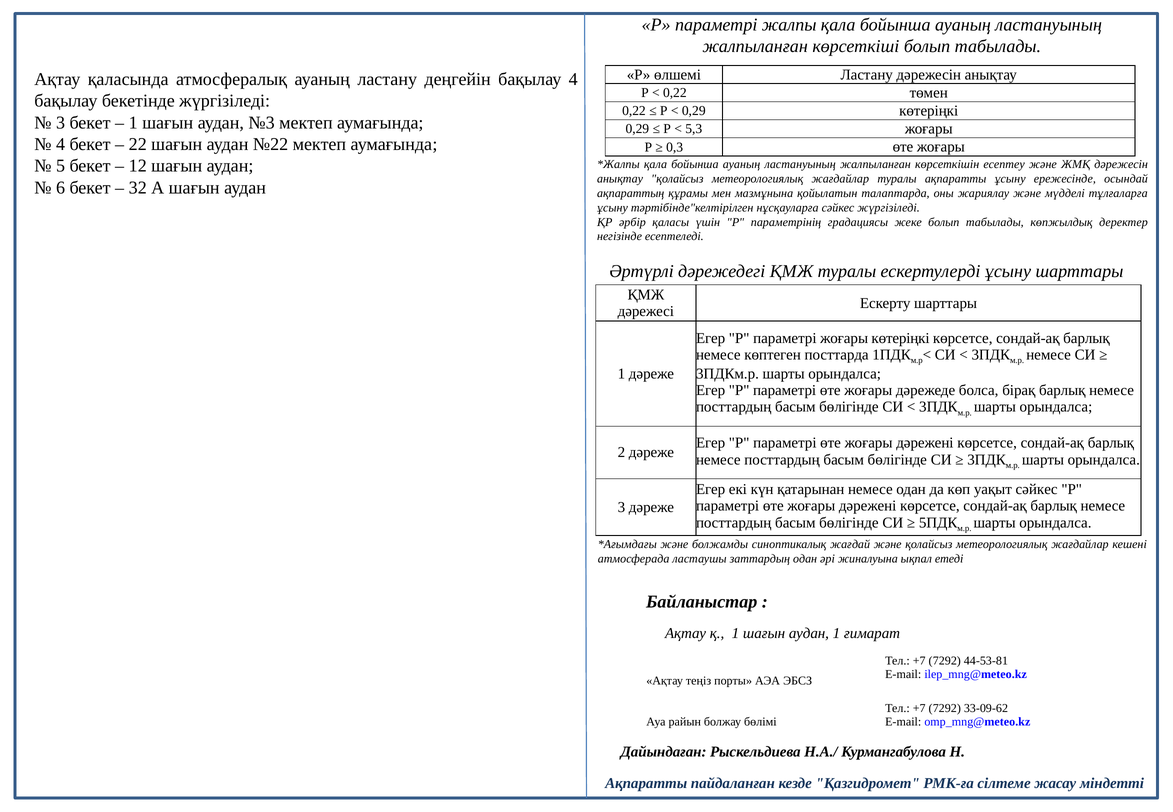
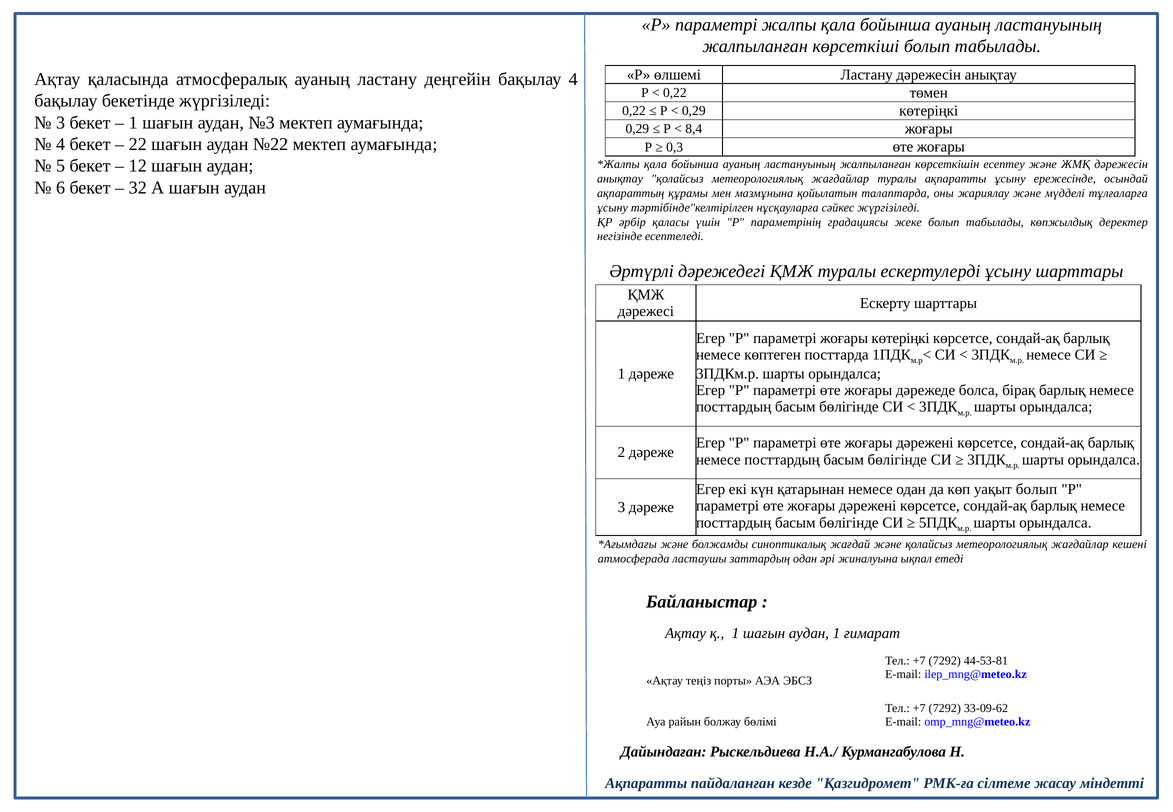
5,3: 5,3 -> 8,4 (694, 129)
уақыт сәйкес: сәйкес -> болып (1037, 489)
